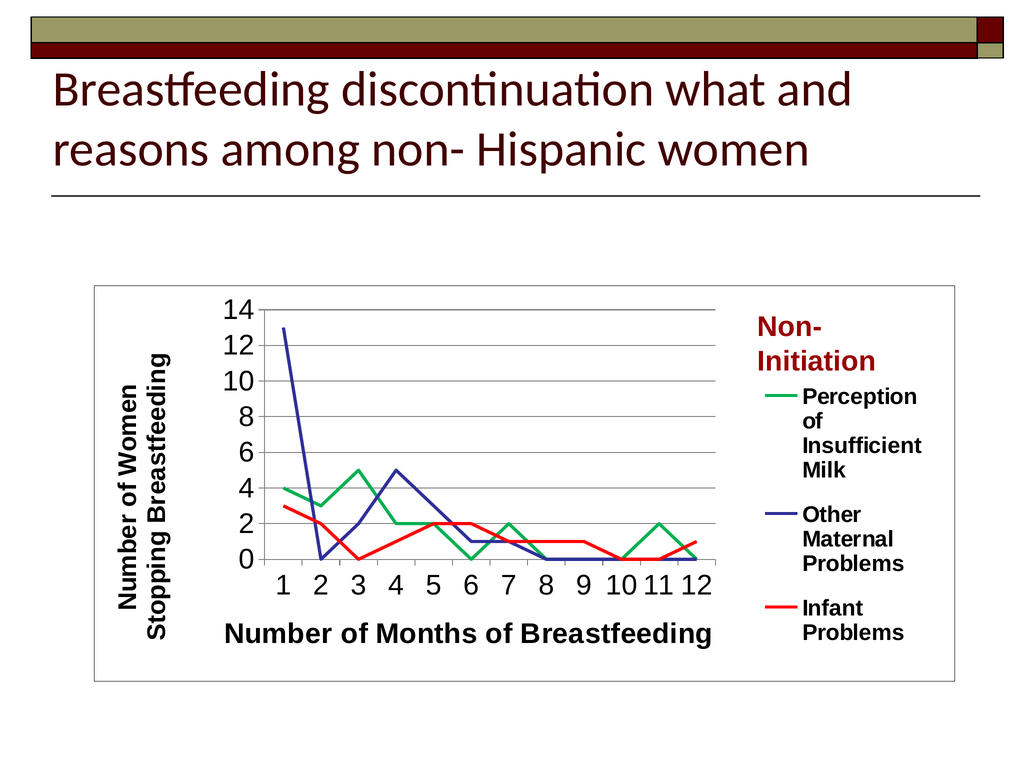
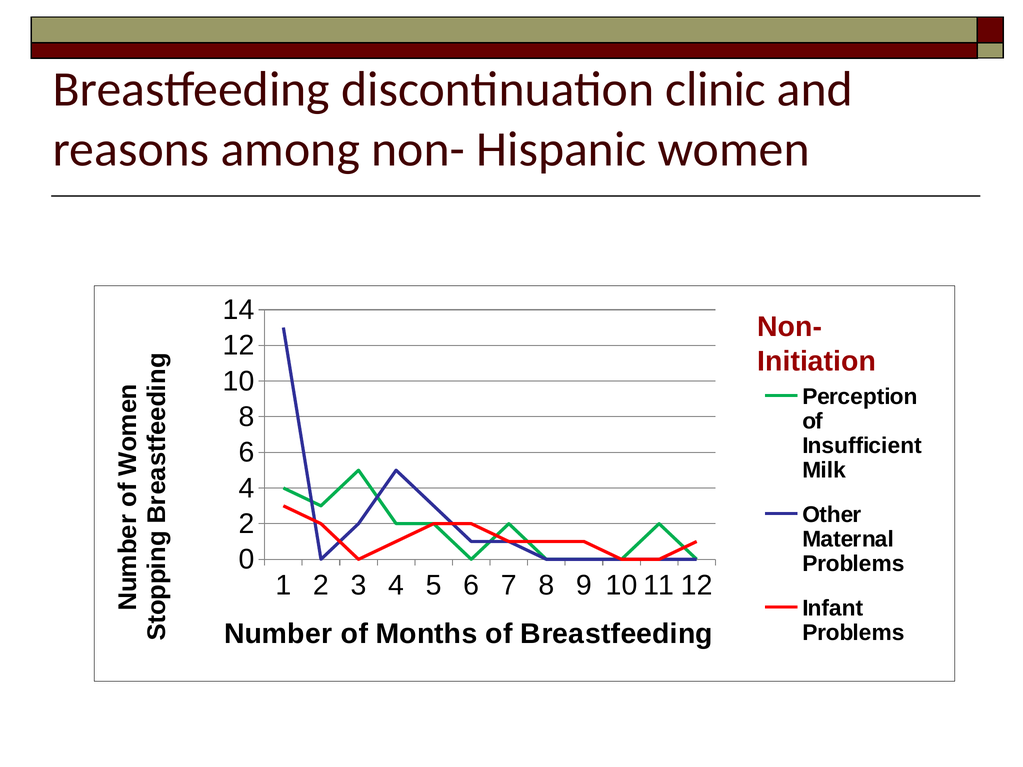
what: what -> clinic (716, 90)
